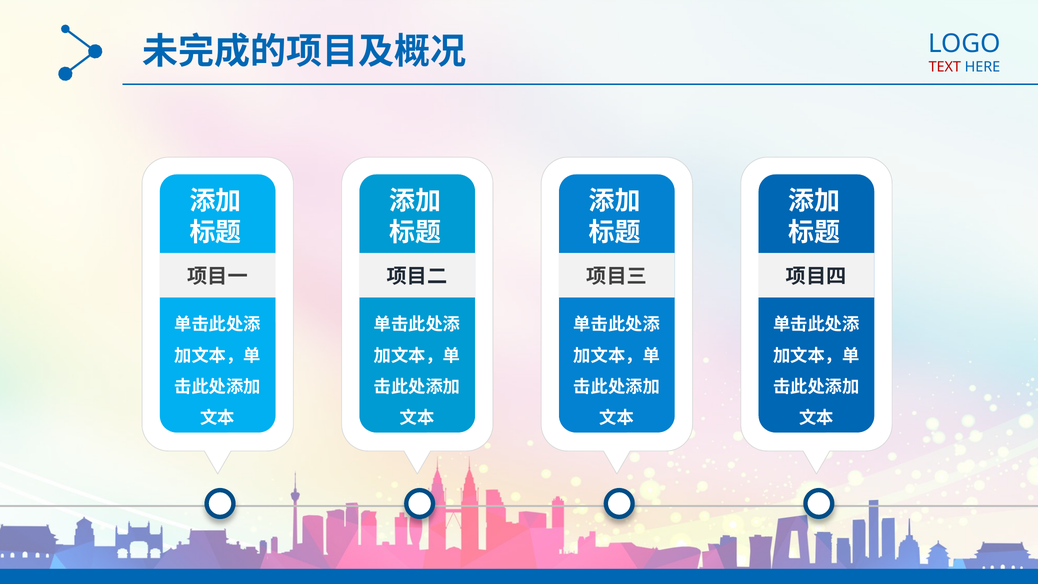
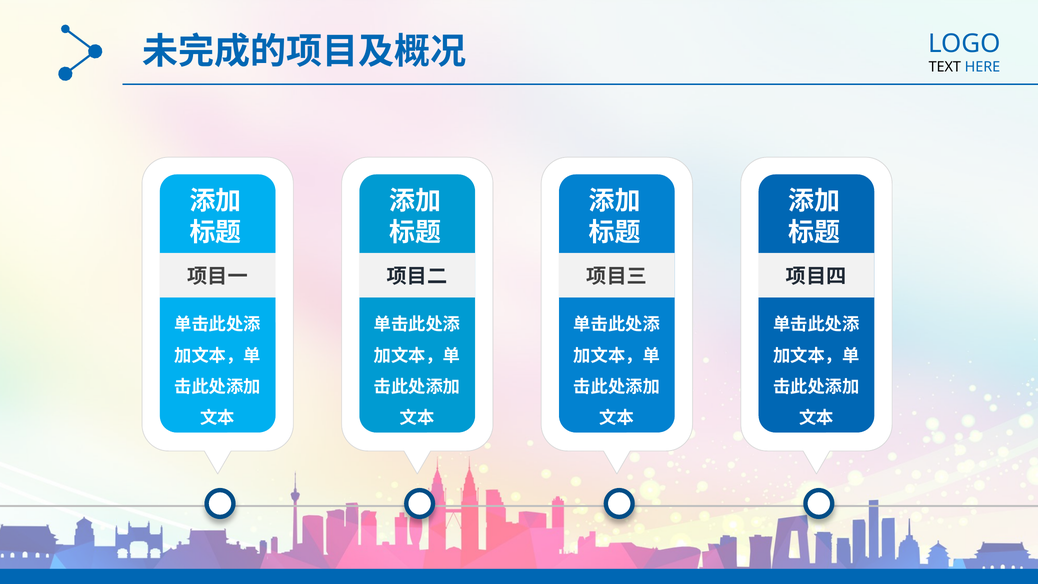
TEXT colour: red -> black (945, 67)
